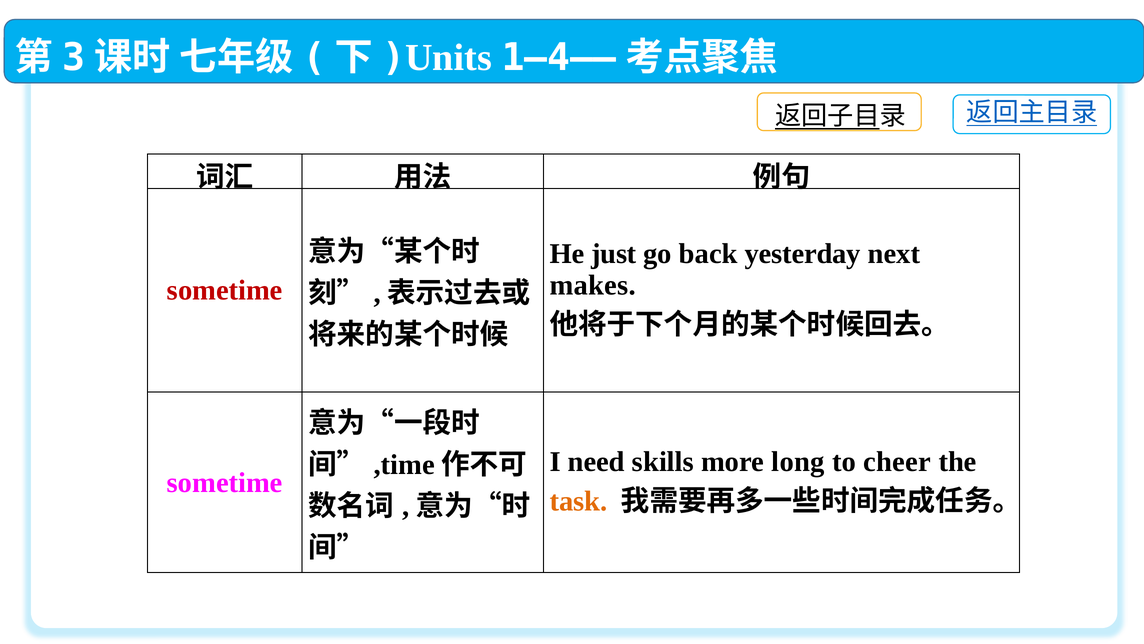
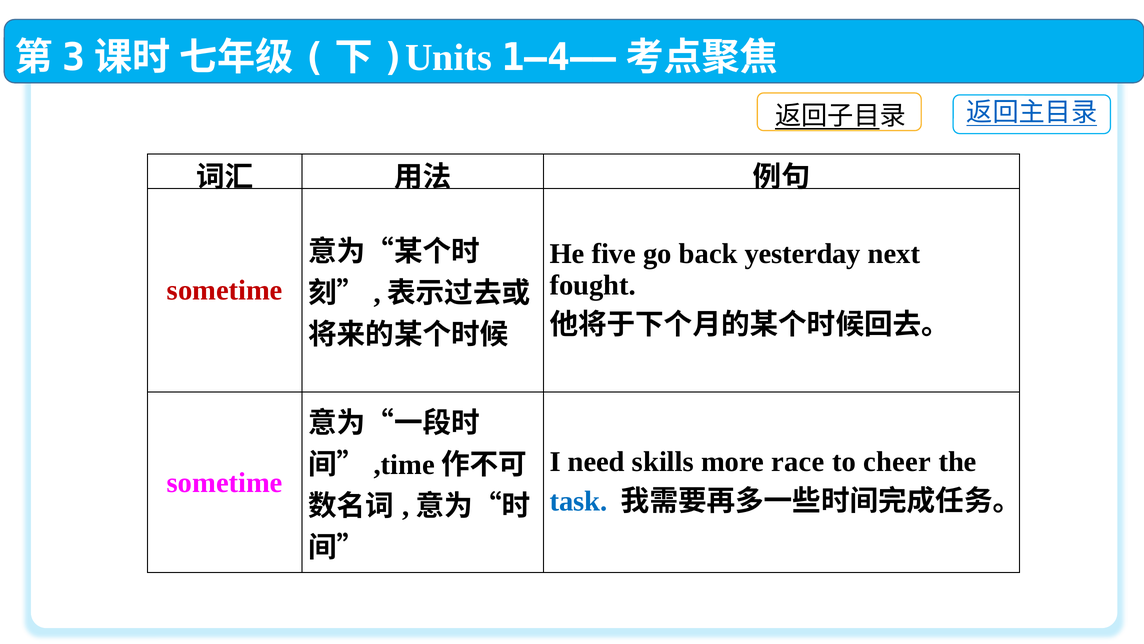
just: just -> five (614, 254)
makes: makes -> fought (593, 285)
long: long -> race (798, 461)
task colour: orange -> blue (578, 501)
